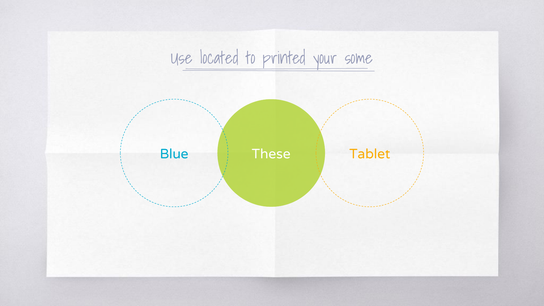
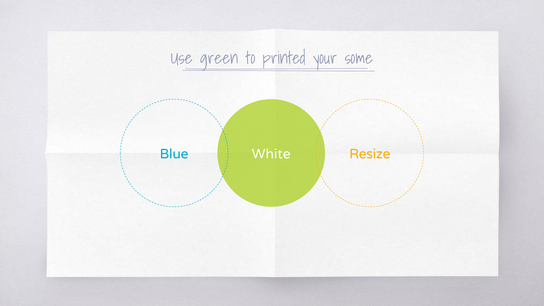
located: located -> green (219, 58)
These: These -> White (271, 154)
Tablet: Tablet -> Resize (370, 154)
